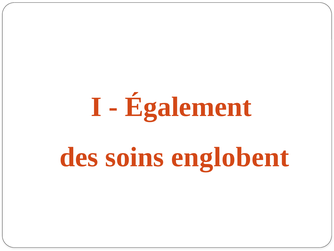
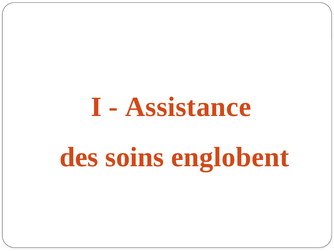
Également: Également -> Assistance (188, 107)
